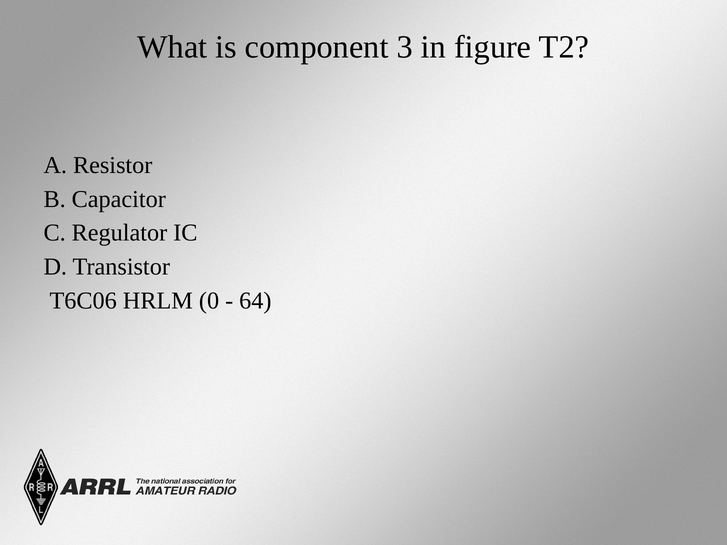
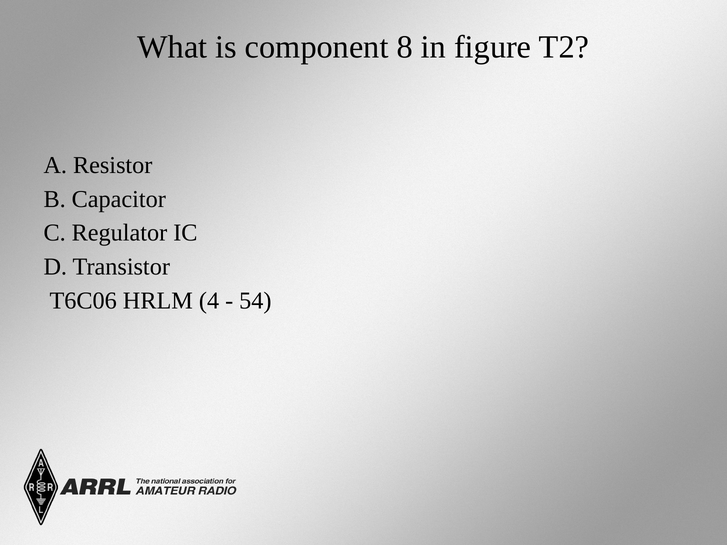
3: 3 -> 8 (405, 47)
0: 0 -> 4 (209, 301)
64: 64 -> 54 (255, 301)
